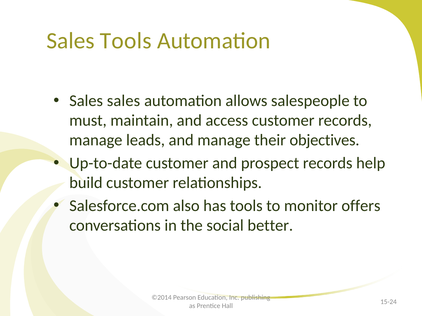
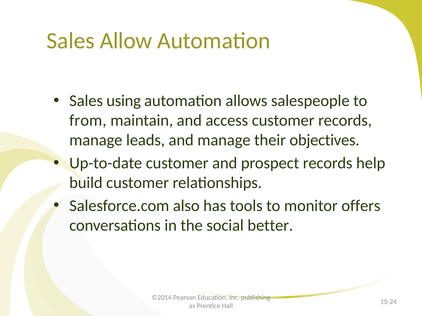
Sales Tools: Tools -> Allow (126, 41)
Sales sales: sales -> using (124, 101)
must: must -> from (88, 121)
